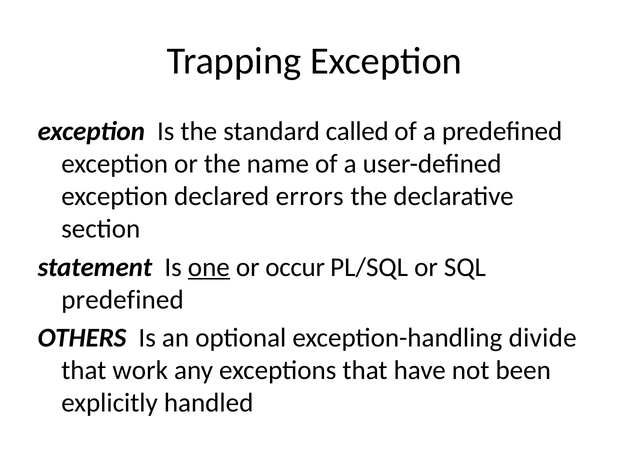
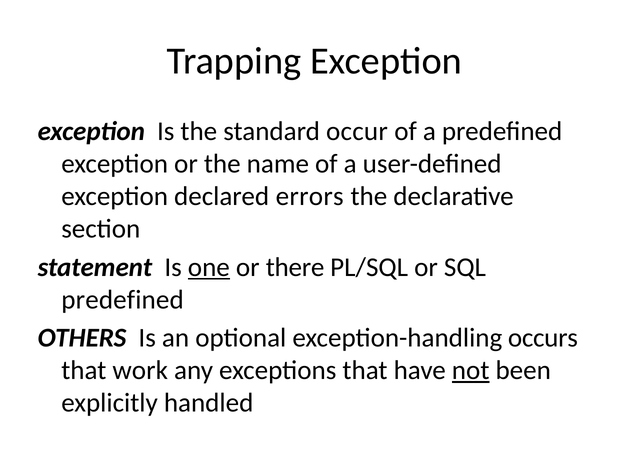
called: called -> occur (357, 131)
occur: occur -> there (295, 267)
divide: divide -> occurs (543, 338)
not underline: none -> present (471, 370)
